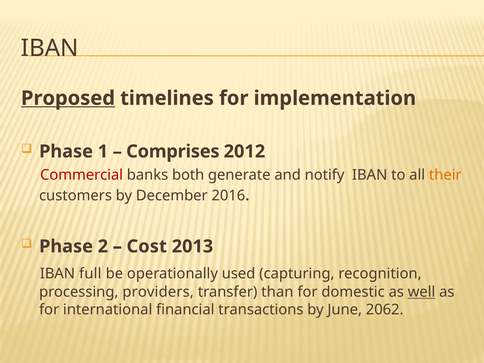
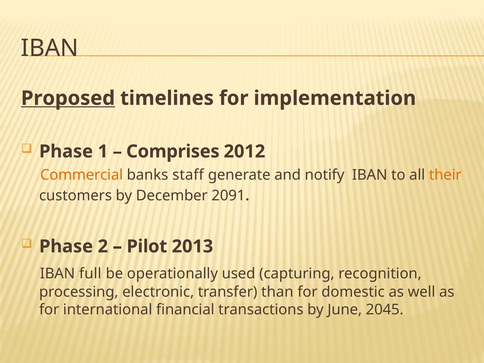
Commercial colour: red -> orange (82, 175)
both: both -> staff (188, 175)
2016: 2016 -> 2091 (228, 195)
Cost: Cost -> Pilot (147, 246)
providers: providers -> electronic (158, 292)
well underline: present -> none (422, 292)
2062: 2062 -> 2045 (385, 310)
